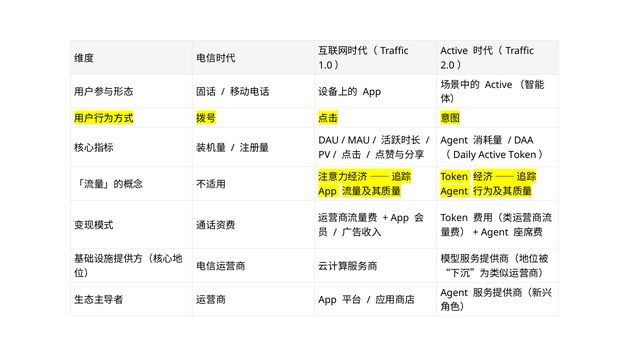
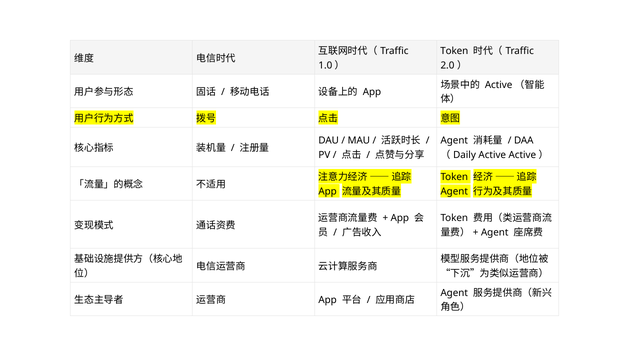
Active: Active -> Token (454, 51)
Active Token: Token -> Active (522, 155)
